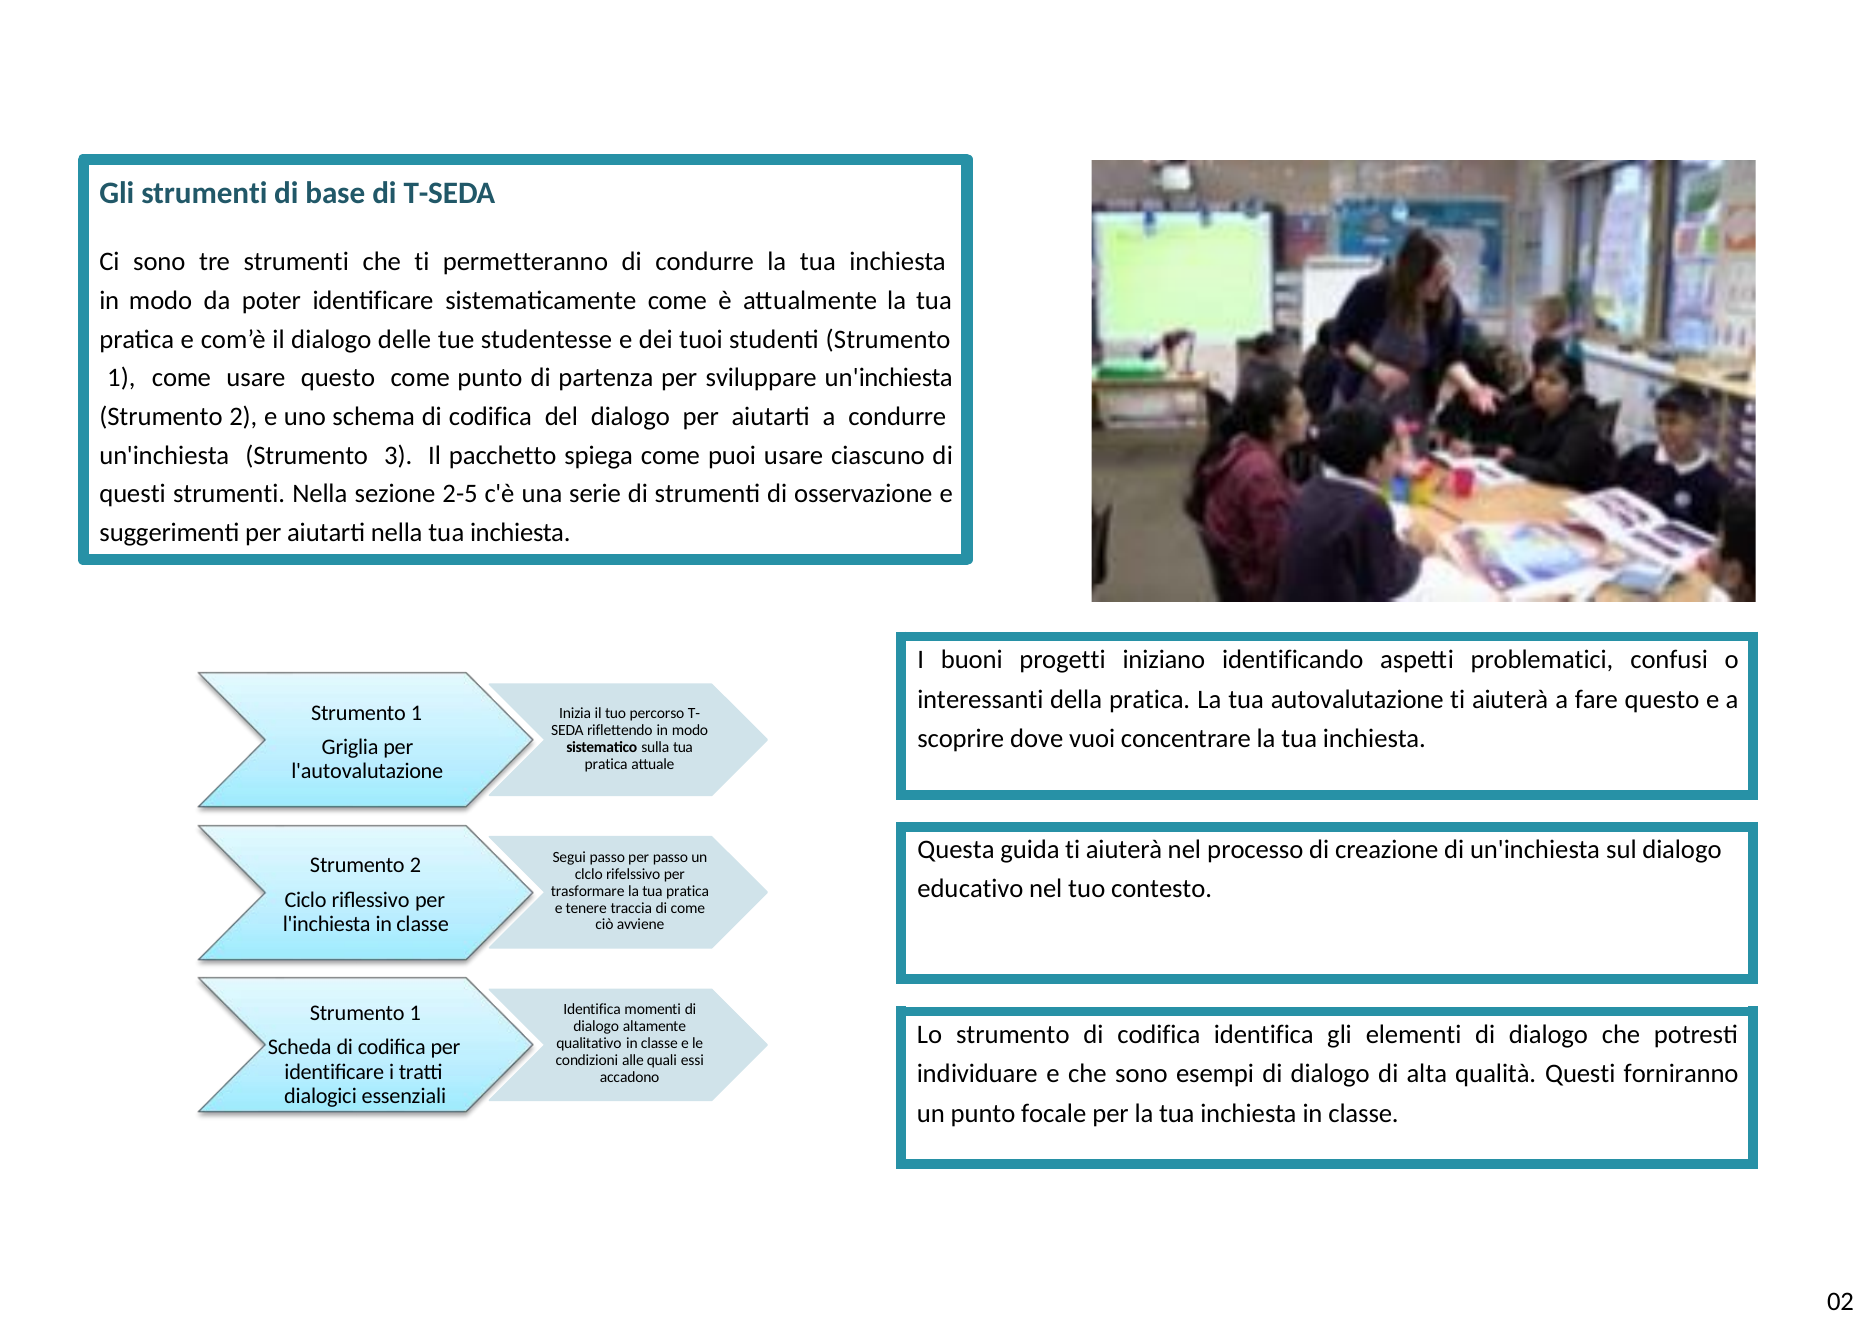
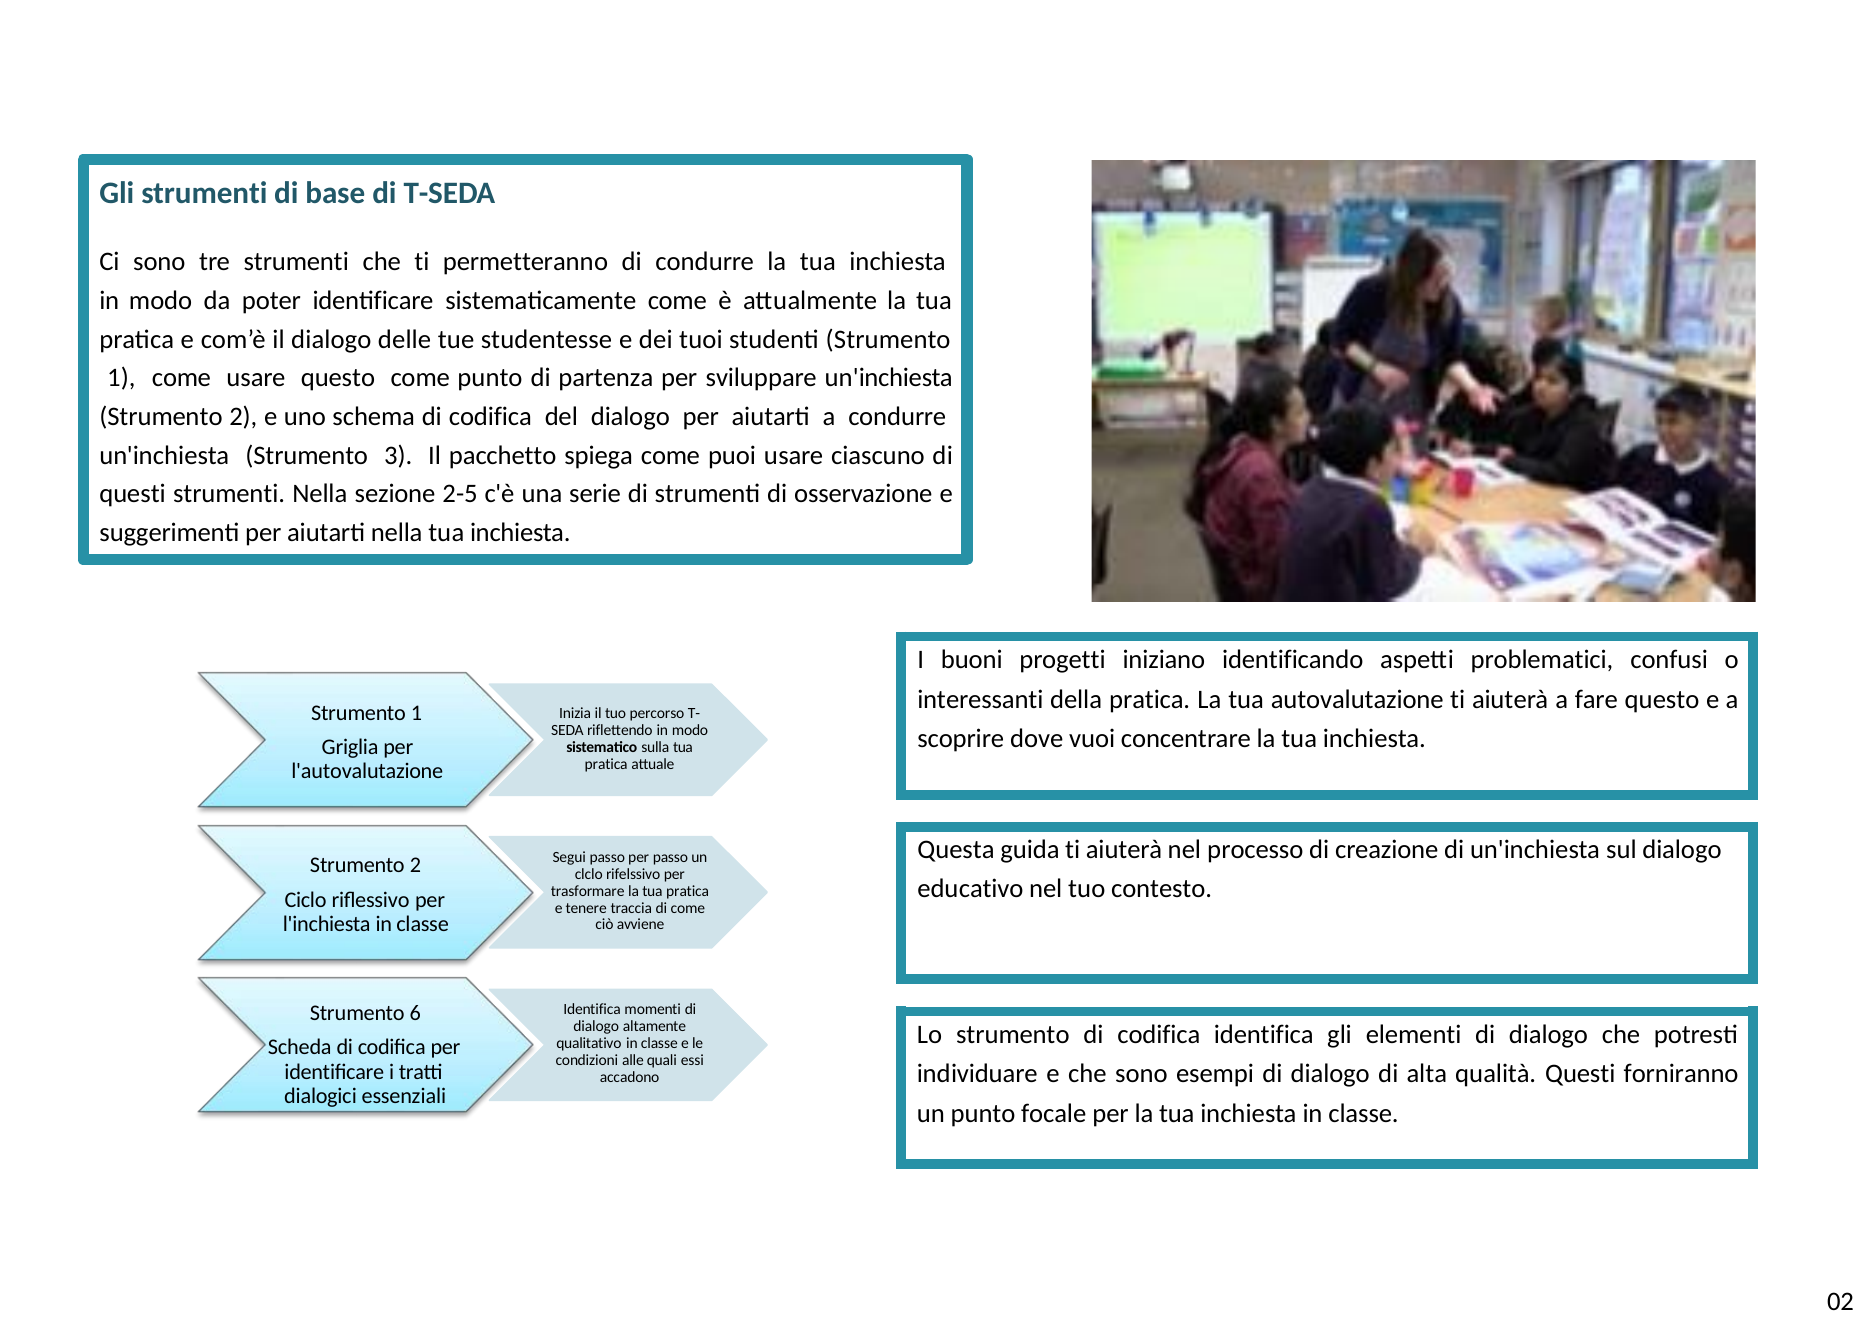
1: 1 -> 6 (415, 1013)
